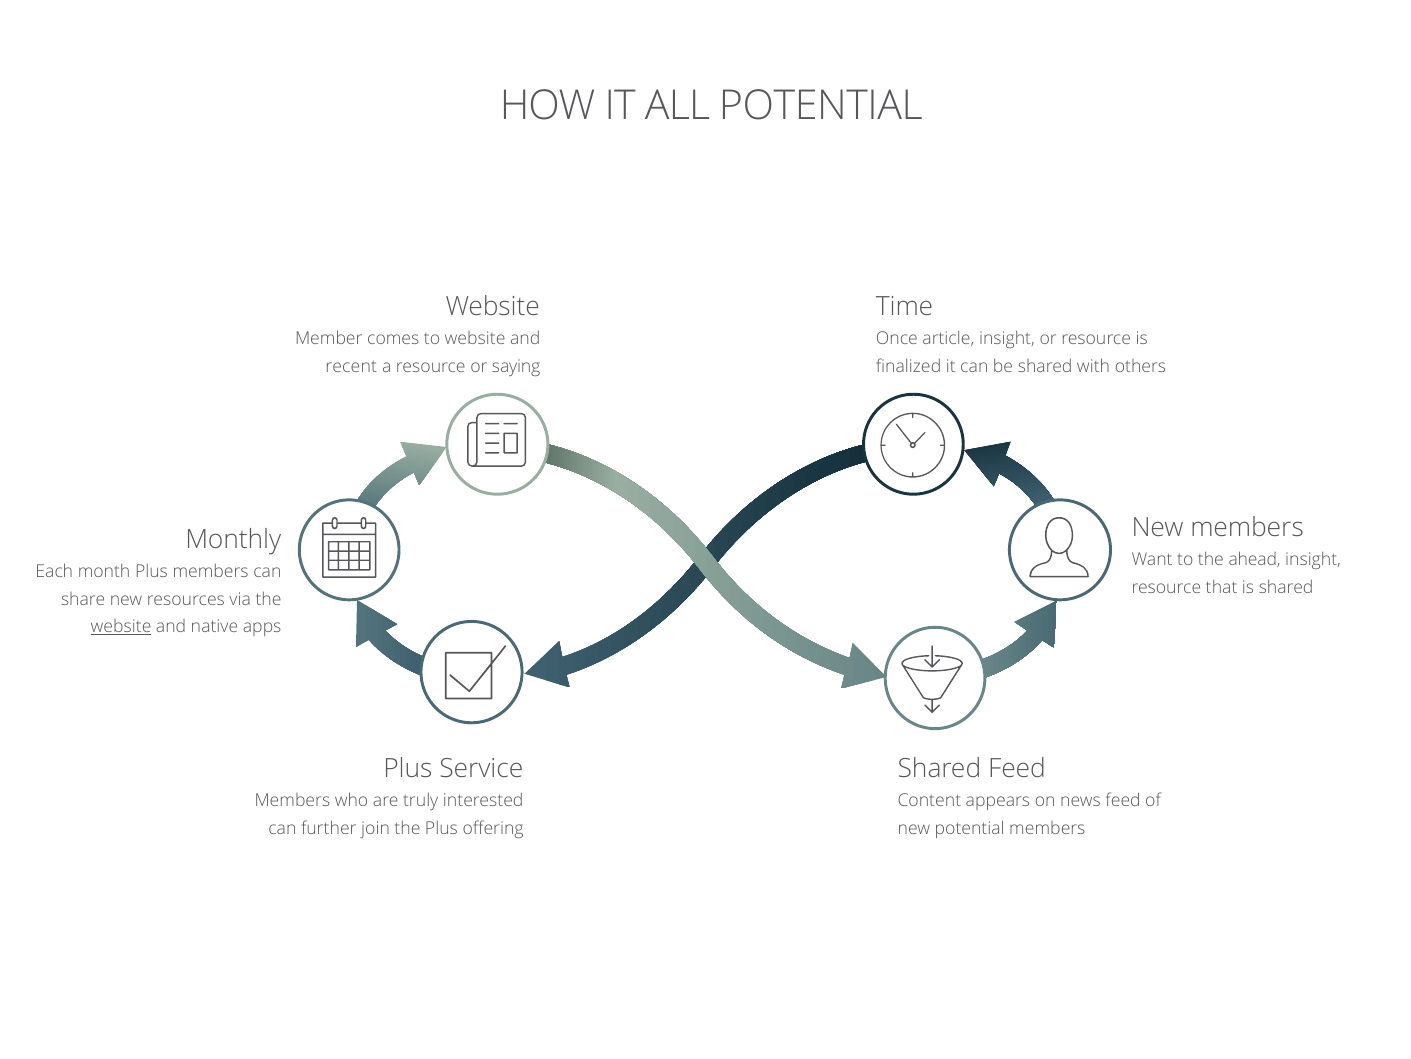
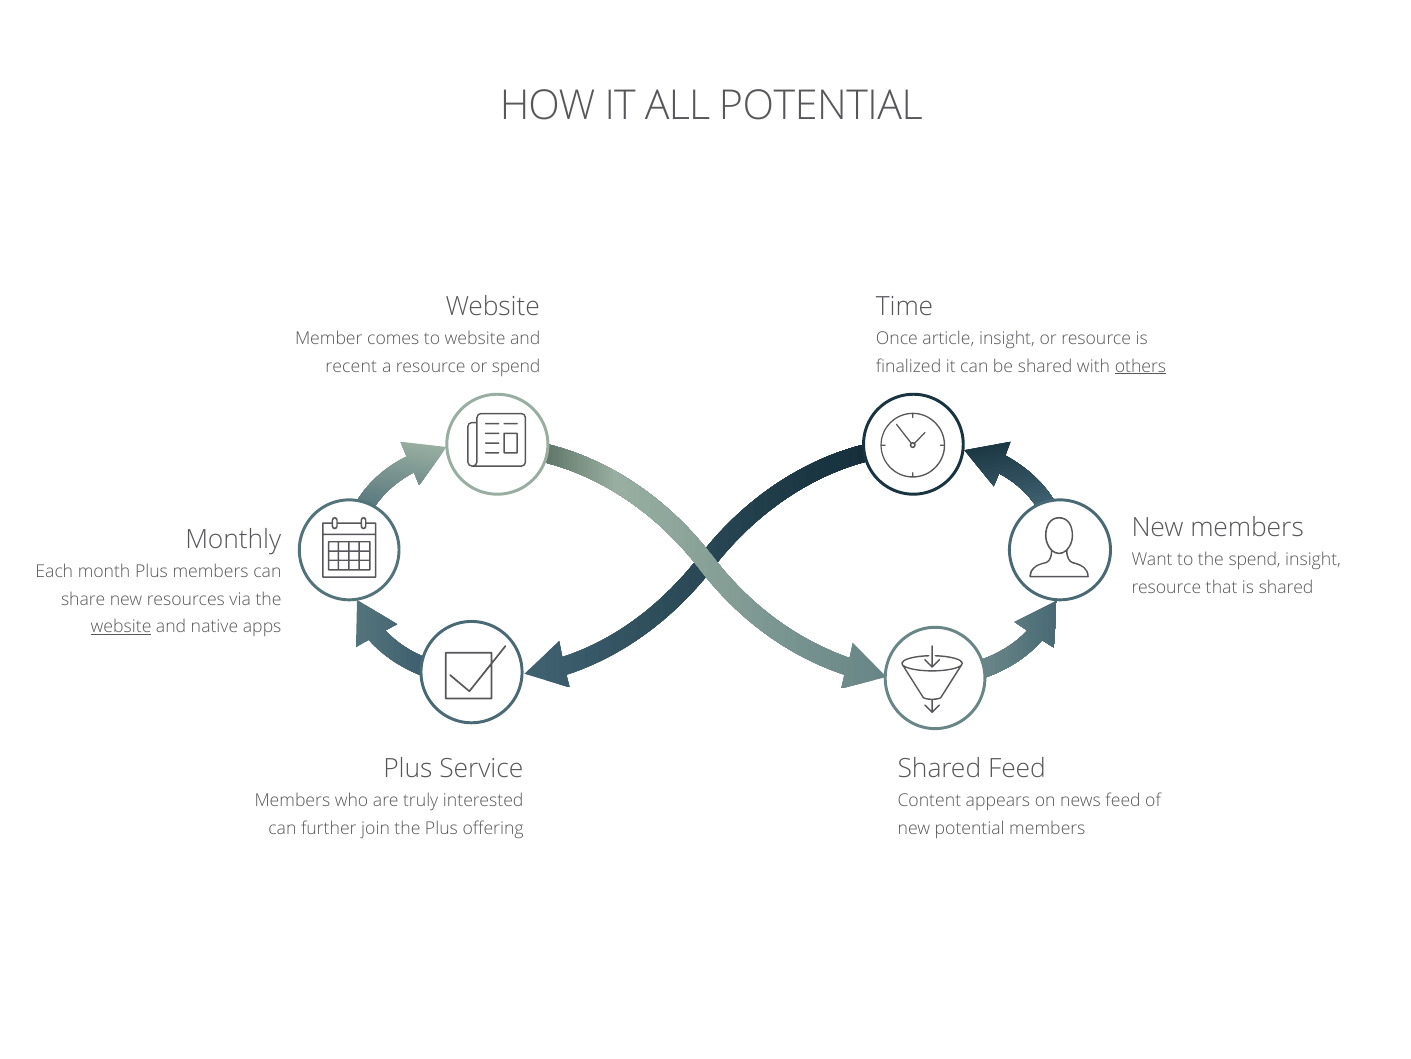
or saying: saying -> spend (516, 366)
others underline: none -> present (1140, 366)
the ahead: ahead -> spend (1255, 559)
